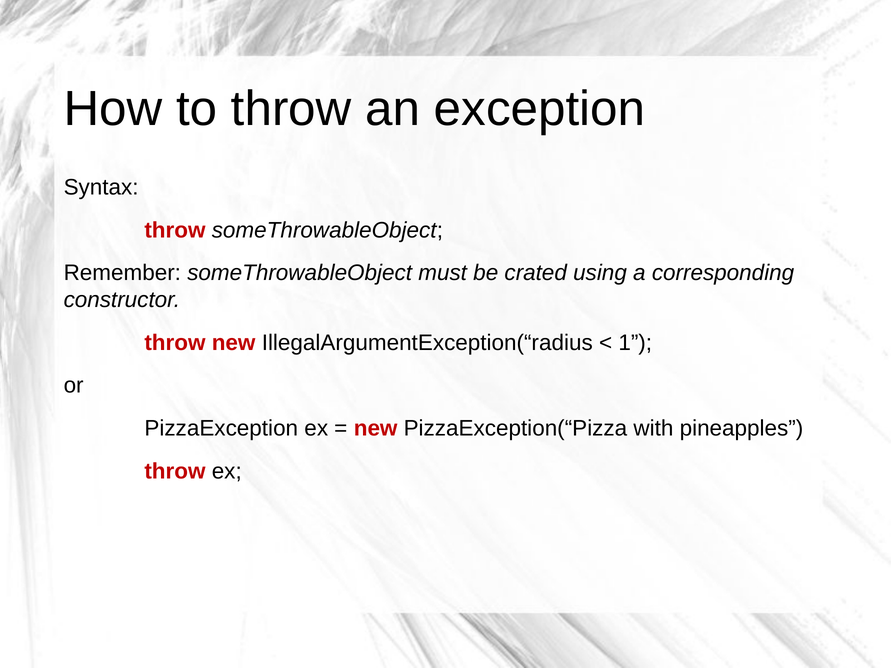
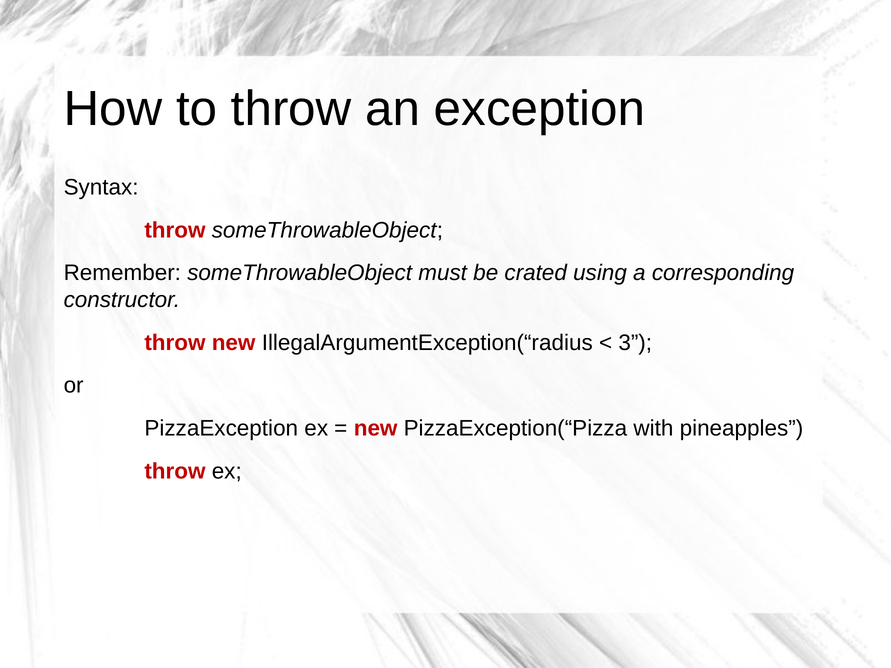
1: 1 -> 3 (635, 343)
